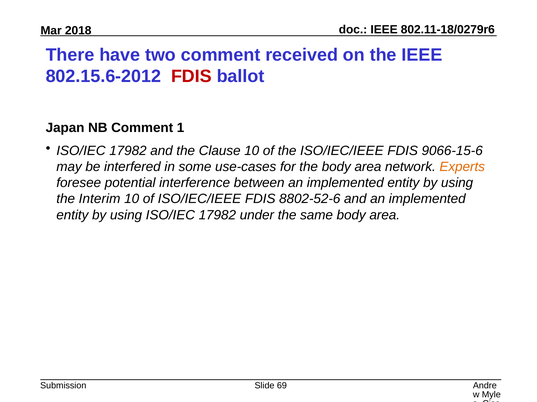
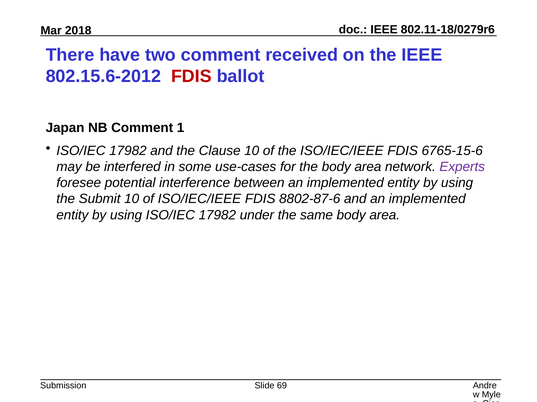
9066-15-6: 9066-15-6 -> 6765-15-6 (452, 151)
Experts colour: orange -> purple (462, 167)
Interim: Interim -> Submit (100, 199)
8802-52-6: 8802-52-6 -> 8802-87-6 (310, 199)
